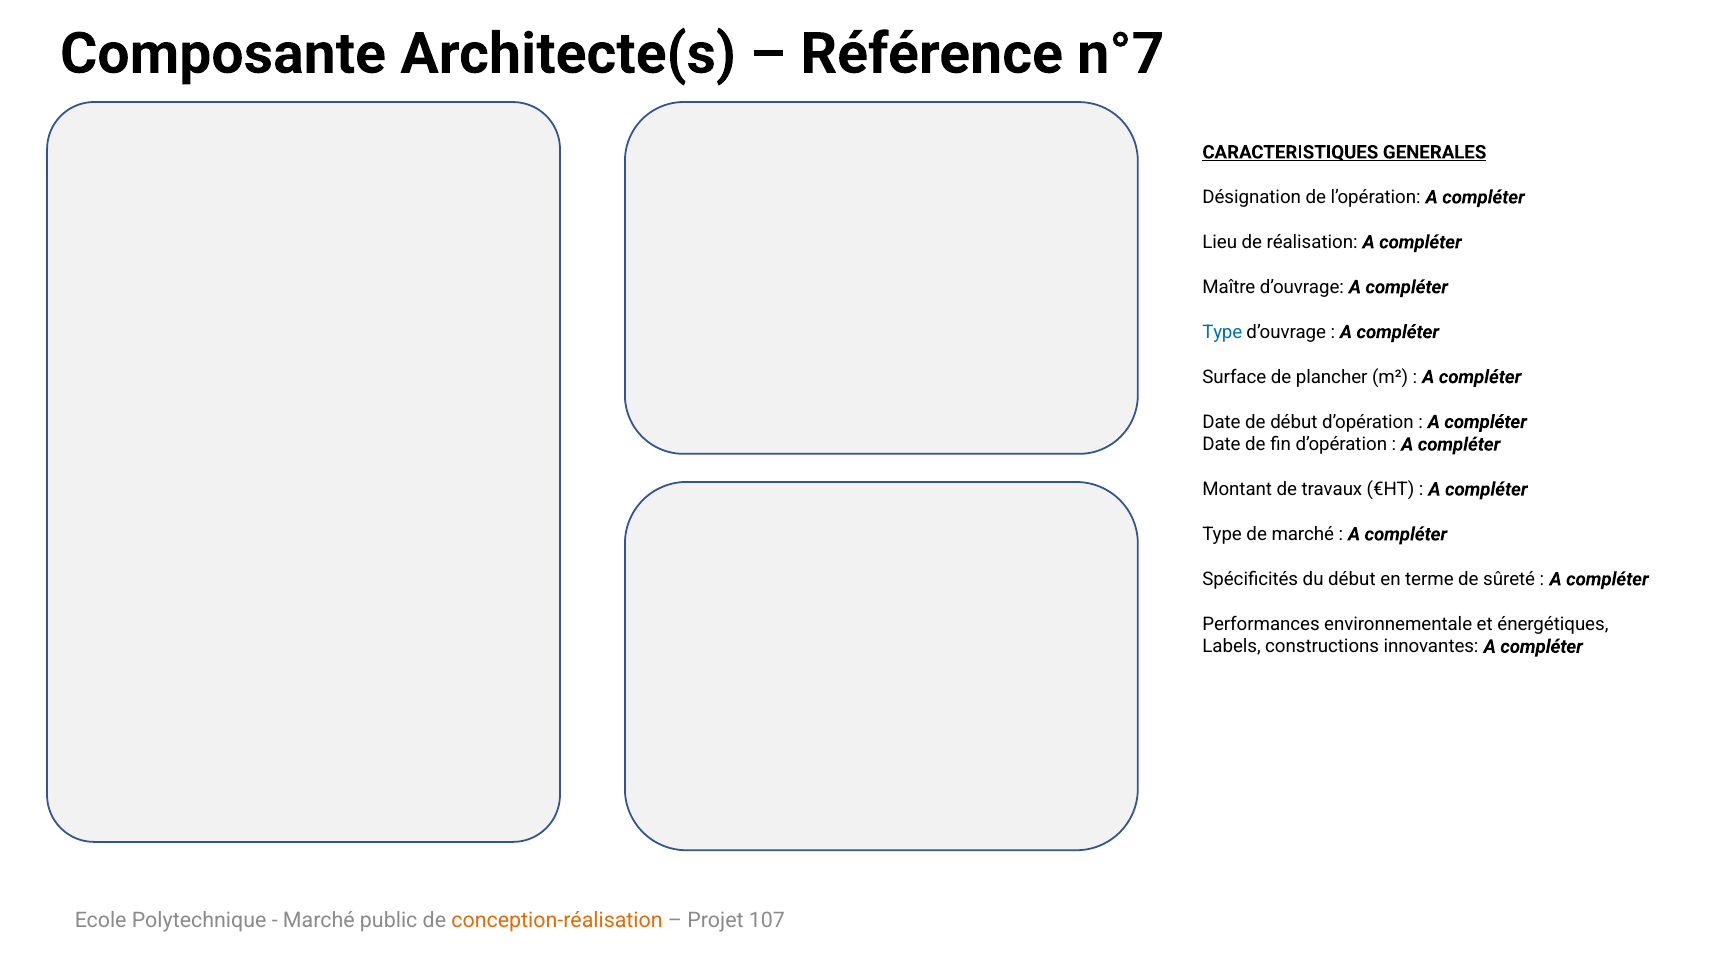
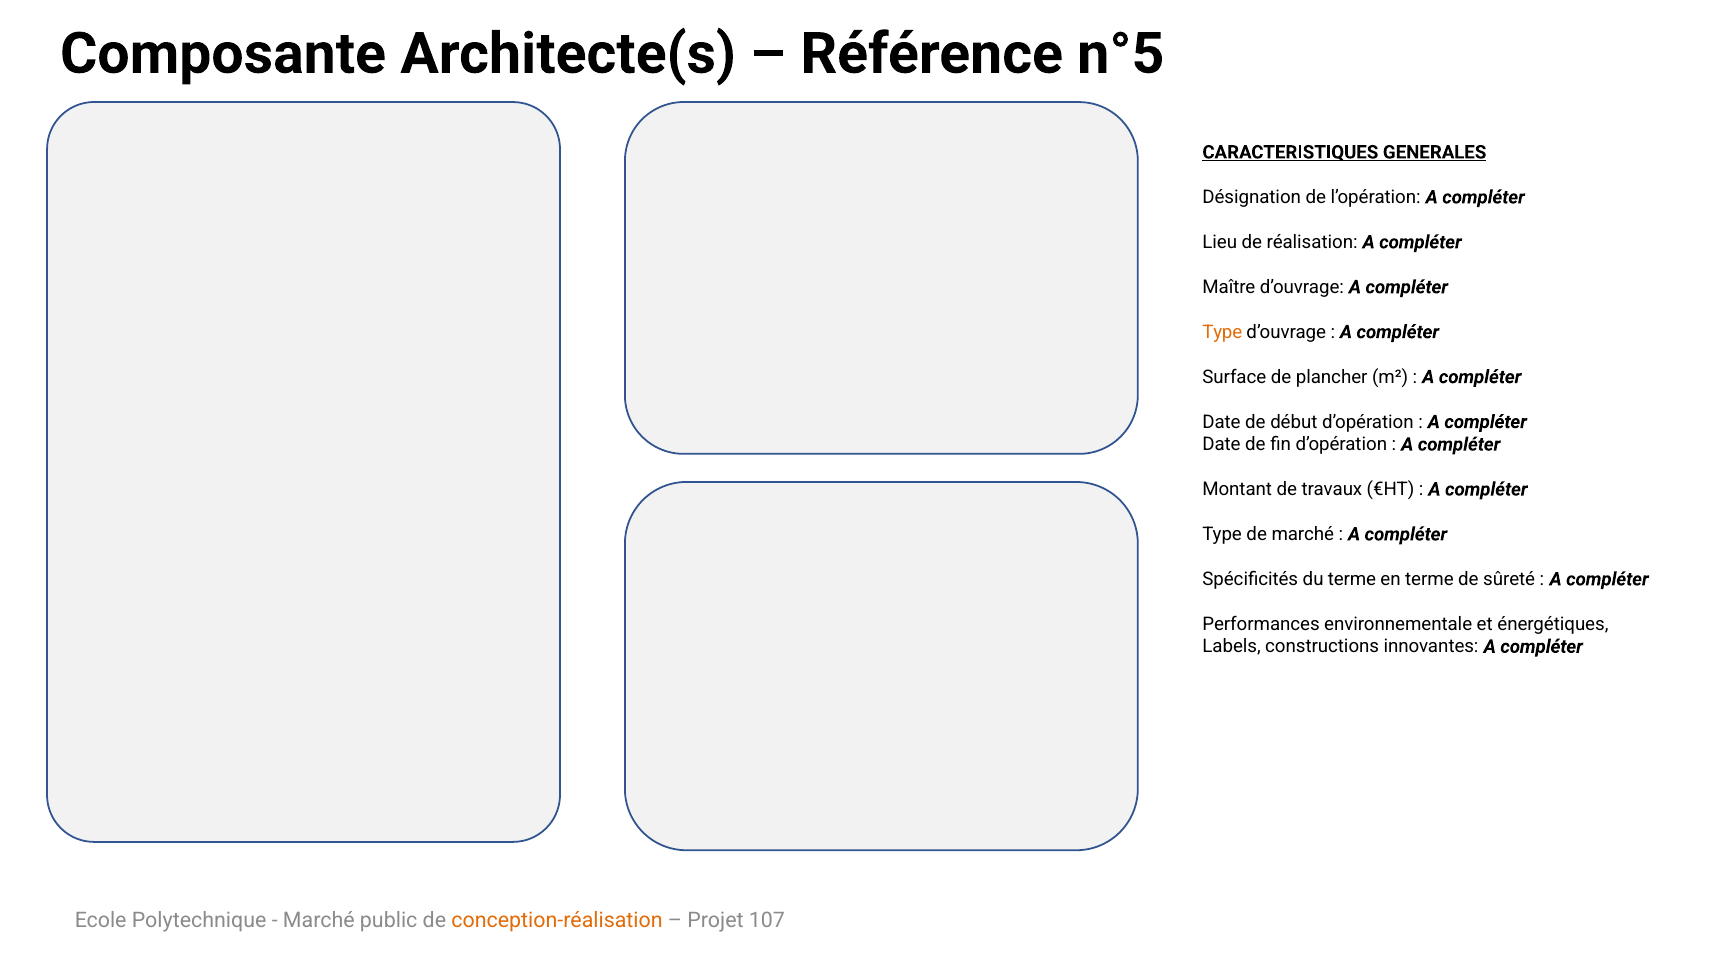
n°7: n°7 -> n°5 (1121, 54)
Type colour: blue -> orange (1222, 332)
du début: début -> terme (1352, 580)
